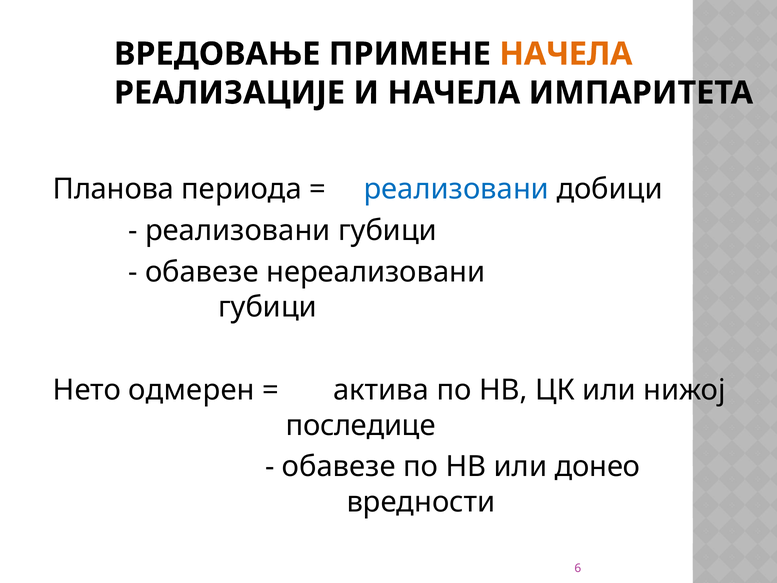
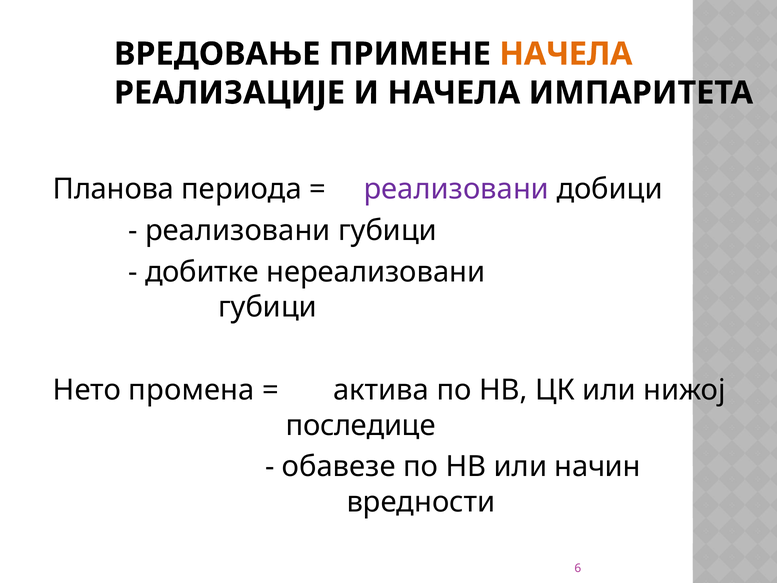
реализовани colour: blue -> purple (456, 189)
обавезе: обавезе -> добитке (202, 272)
одмерен: одмерен -> промена (192, 390)
донео: донео -> начин (598, 467)
